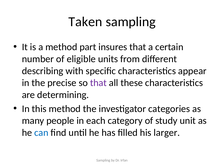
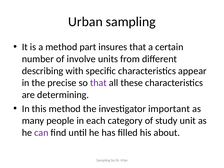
Taken: Taken -> Urban (85, 22)
eligible: eligible -> involve (81, 59)
categories: categories -> important (169, 109)
can colour: blue -> purple (41, 133)
larger: larger -> about (167, 133)
